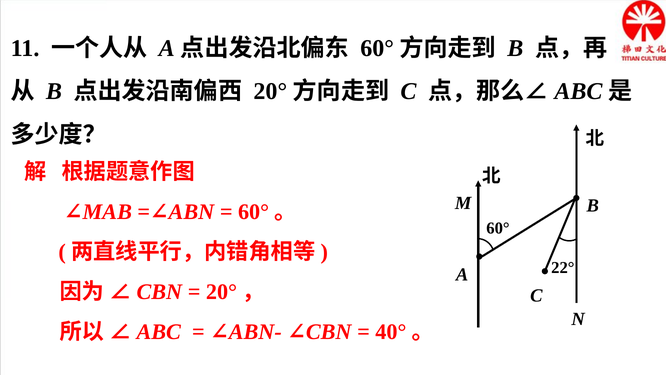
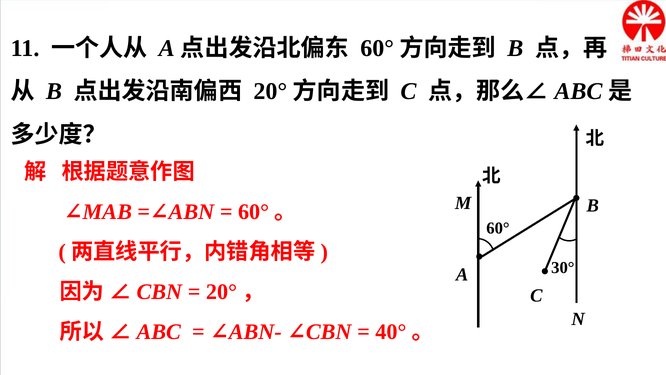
22°: 22° -> 30° (563, 267)
